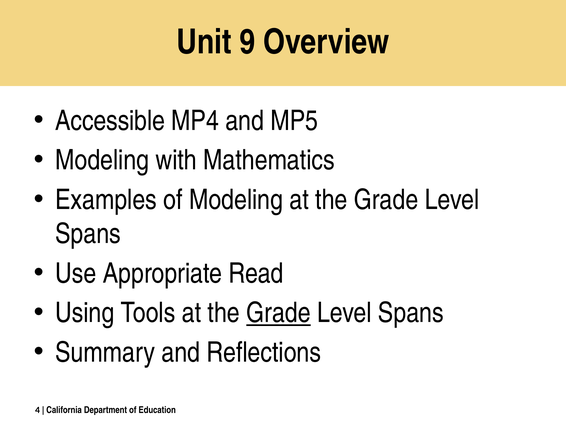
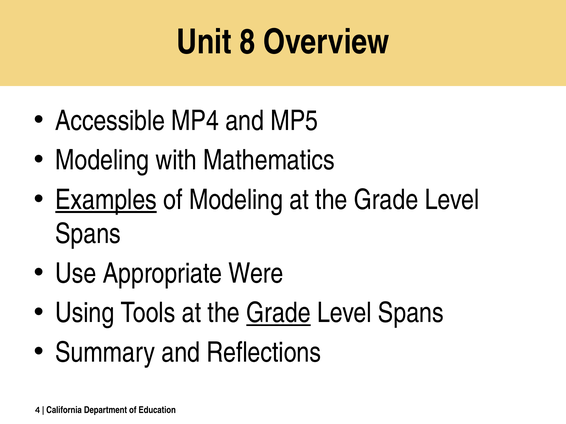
9: 9 -> 8 (247, 42)
Examples underline: none -> present (106, 200)
Read: Read -> Were (256, 274)
